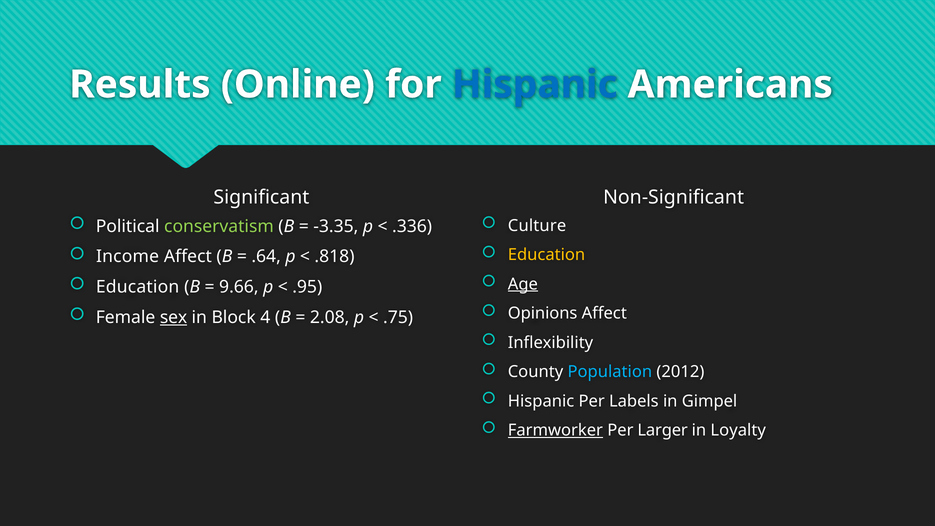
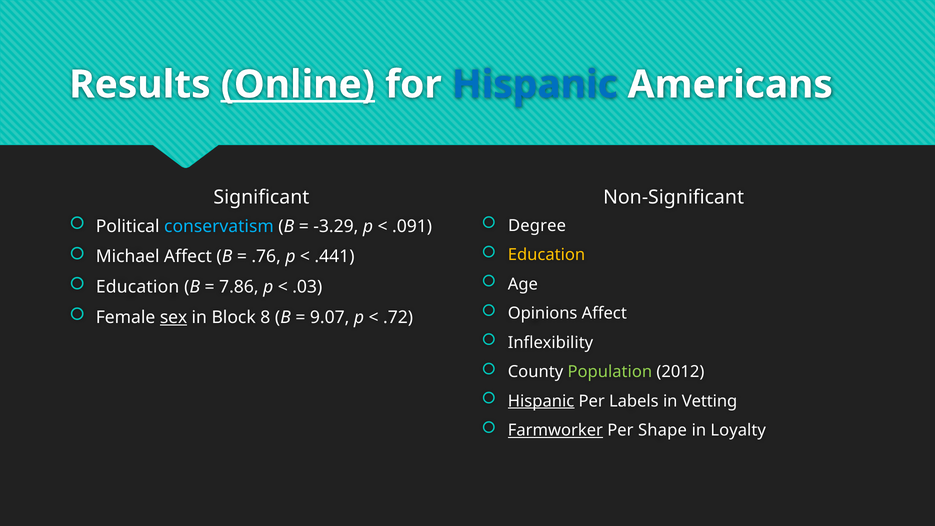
Online underline: none -> present (298, 85)
Culture: Culture -> Degree (537, 226)
conservatism colour: light green -> light blue (219, 226)
-3.35: -3.35 -> -3.29 (336, 226)
.336: .336 -> .091 (412, 226)
Income: Income -> Michael (128, 257)
.64: .64 -> .76 (266, 257)
.818: .818 -> .441 (335, 257)
Age underline: present -> none (523, 284)
9.66: 9.66 -> 7.86 (239, 287)
.95: .95 -> .03 (307, 287)
4: 4 -> 8 (265, 317)
2.08: 2.08 -> 9.07 (330, 317)
.75: .75 -> .72 (398, 317)
Population colour: light blue -> light green (610, 372)
Hispanic underline: none -> present (541, 401)
Gimpel: Gimpel -> Vetting (710, 401)
Larger: Larger -> Shape (662, 430)
